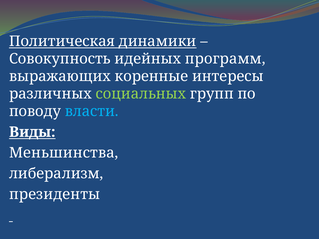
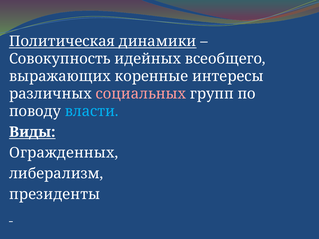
программ: программ -> всеобщего (225, 59)
социальных colour: light green -> pink (141, 94)
Меньшинства: Меньшинства -> Огражденных (64, 153)
